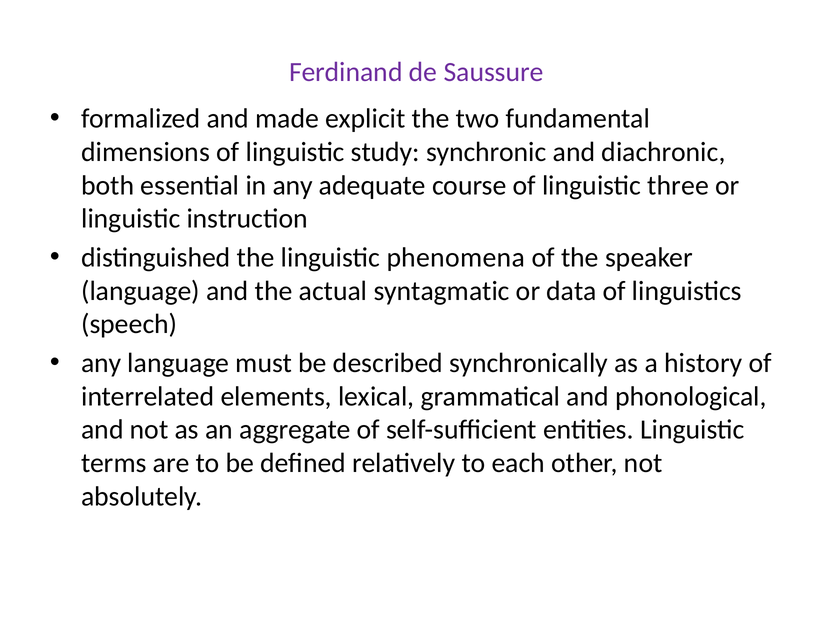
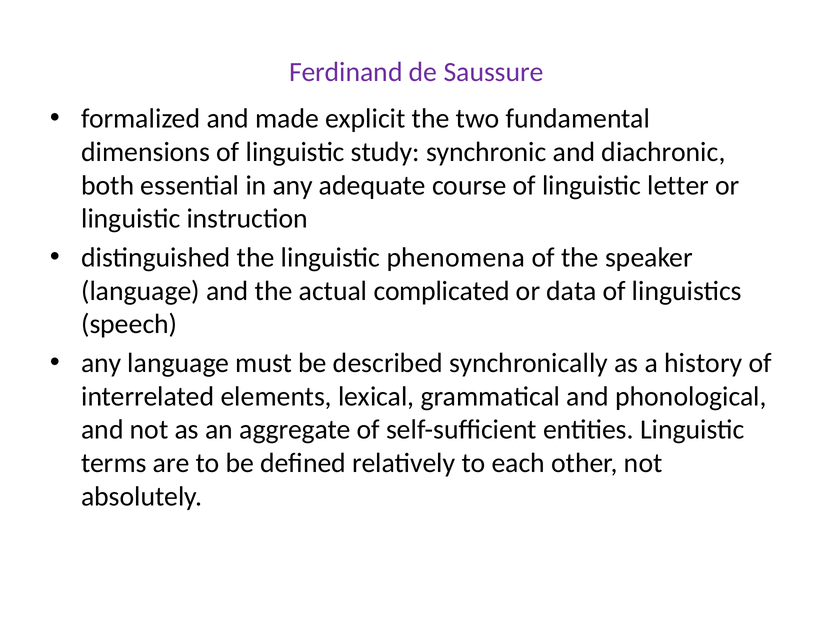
three: three -> letter (678, 185)
syntagmatic: syntagmatic -> complicated (442, 291)
